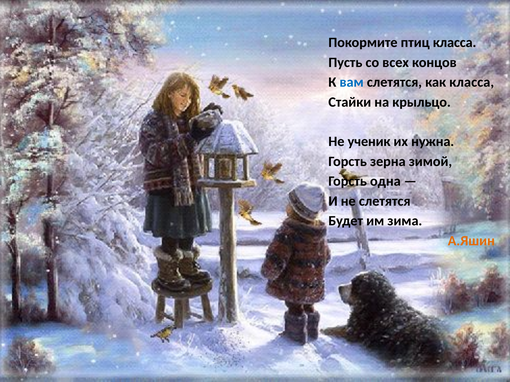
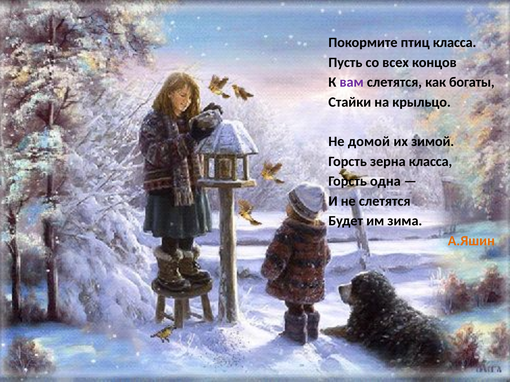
вам colour: blue -> purple (352, 82)
как класса: класса -> богаты (472, 82)
ученик: ученик -> домой (369, 142)
нужна: нужна -> зимой (433, 142)
зерна зимой: зимой -> класса (430, 162)
